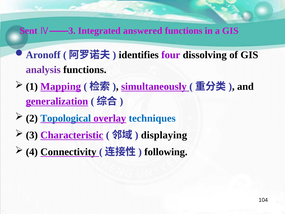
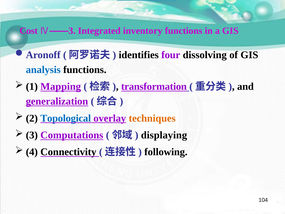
Sent: Sent -> Cost (29, 31)
answered: answered -> inventory (143, 31)
analysis colour: purple -> blue (43, 70)
simultaneously: simultaneously -> transformation (154, 86)
techniques colour: blue -> orange (152, 118)
Characteristic: Characteristic -> Computations (72, 135)
